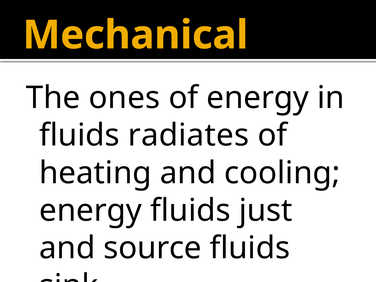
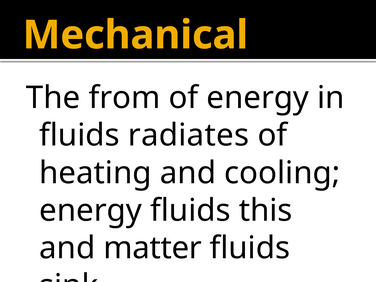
ones: ones -> from (124, 98)
just: just -> this (266, 211)
source: source -> matter (153, 248)
